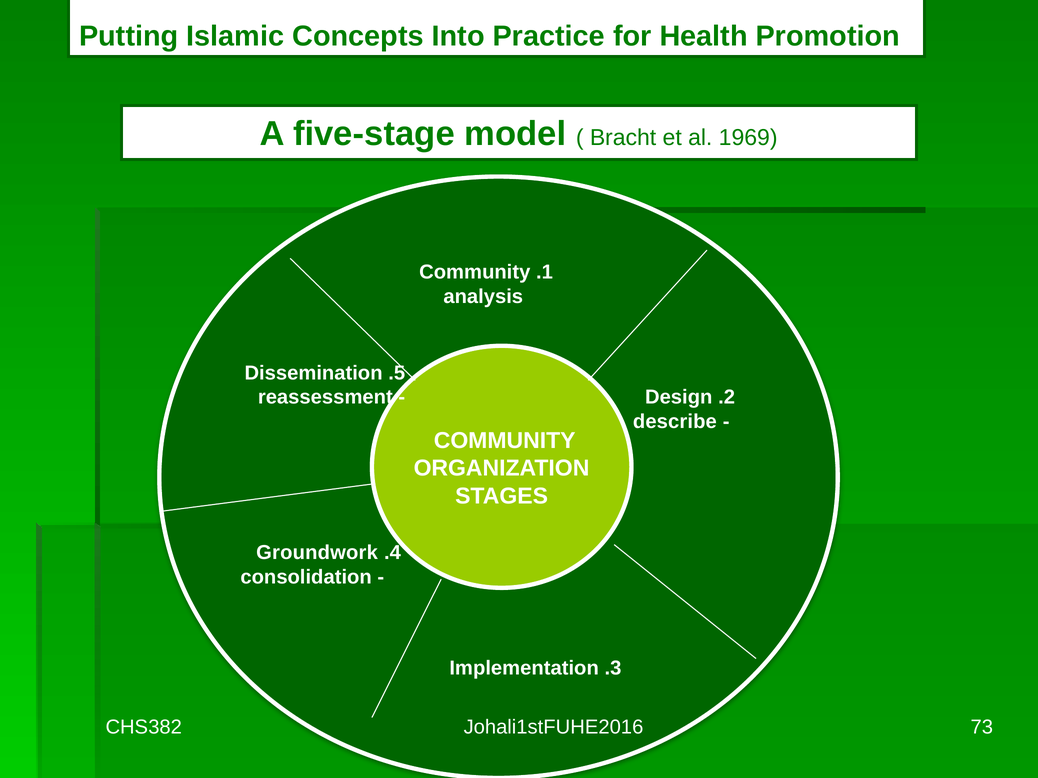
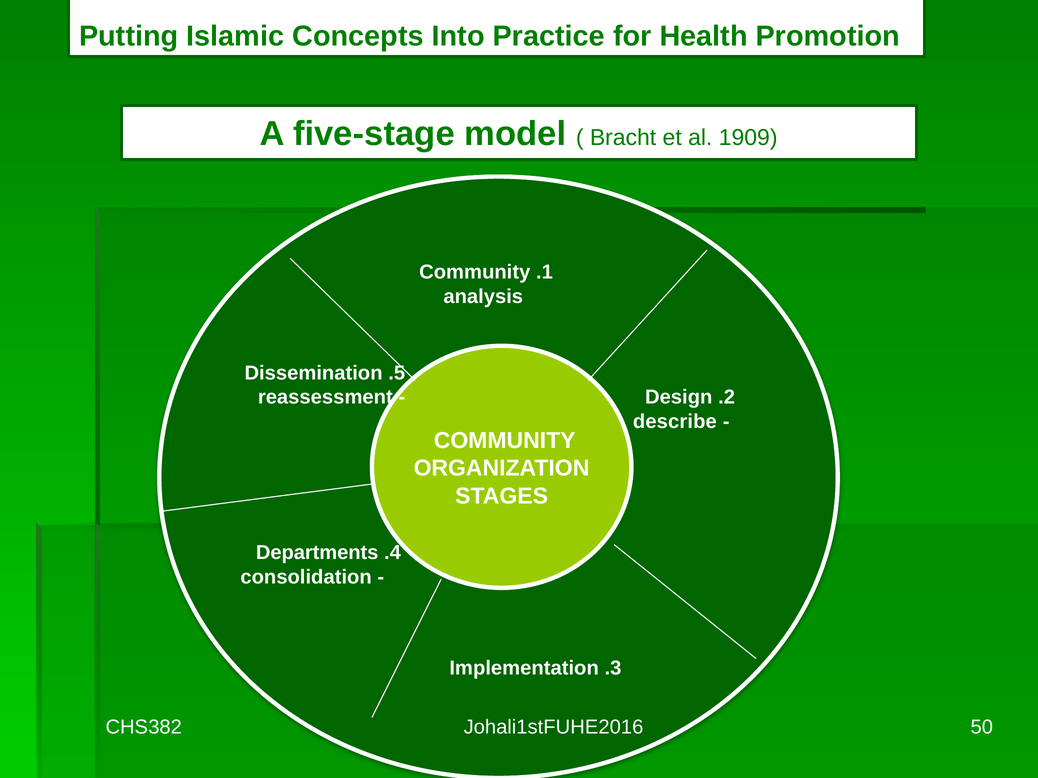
1969: 1969 -> 1909 (748, 138)
Groundwork: Groundwork -> Departments (317, 553)
73: 73 -> 50 (982, 728)
